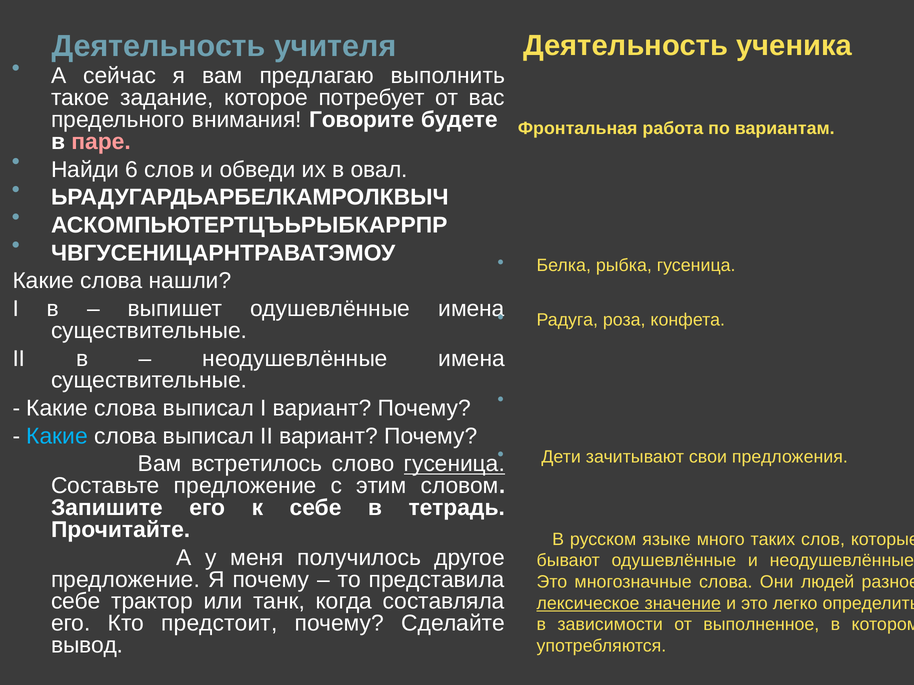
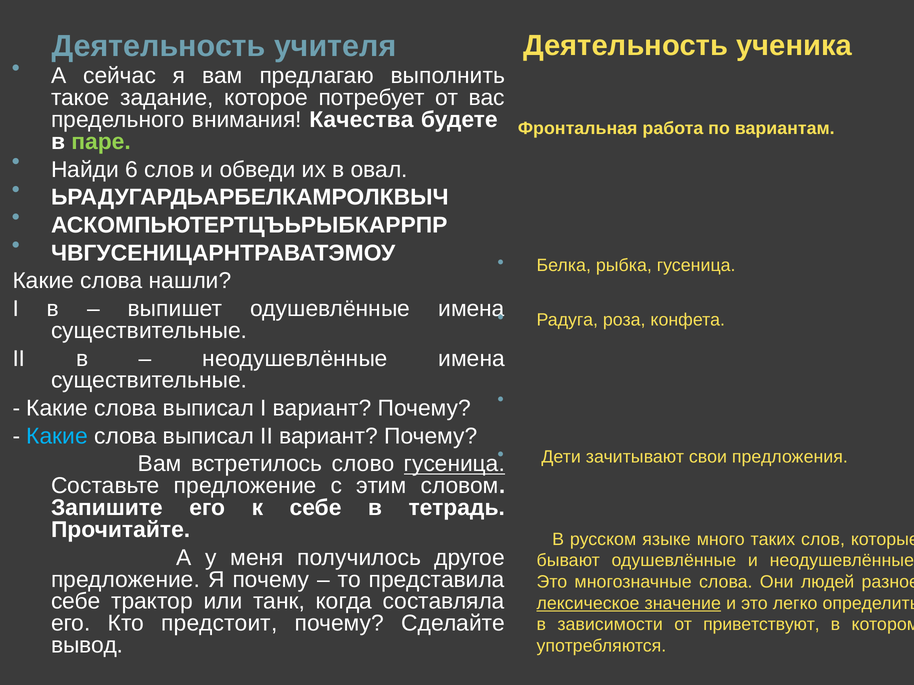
Говорите: Говорите -> Качества (361, 120)
паре colour: pink -> light green (101, 142)
выполненное: выполненное -> приветствуют (761, 625)
